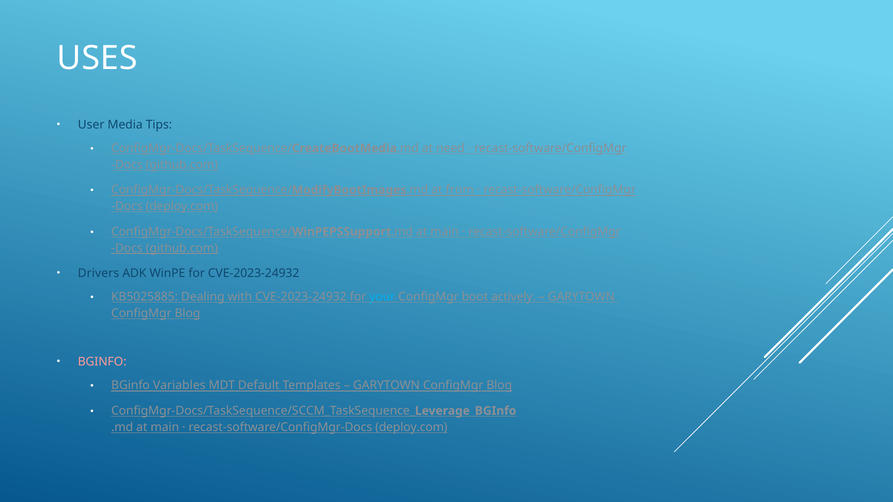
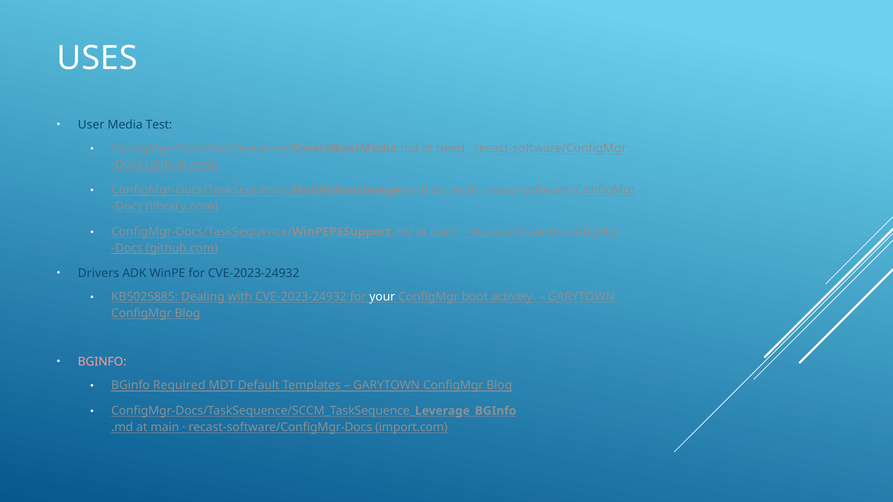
Tips: Tips -> Test (159, 125)
ConfigMgr-Docs/TaskSequence/ModifyBootImages.md at from: from -> need (460, 190)
deploy.com: deploy.com -> library.com (182, 206)
your colour: light blue -> white (382, 297)
Variables: Variables -> Required (179, 386)
recast-software/ConfigMgr-Docs deploy.com: deploy.com -> import.com (411, 427)
